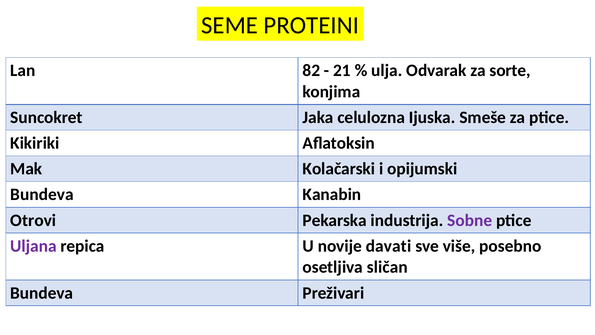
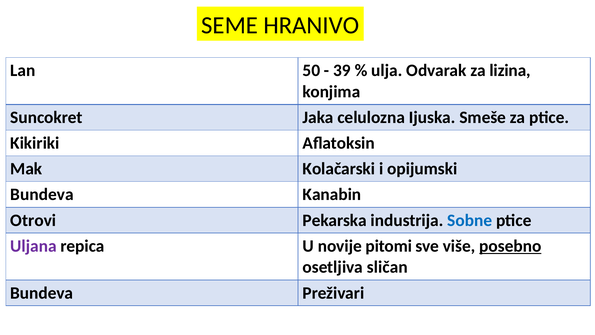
PROTEINI: PROTEINI -> HRANIVO (311, 25)
82: 82 -> 50 (311, 70)
21: 21 -> 39 (342, 70)
sorte: sorte -> lizina (510, 70)
Sobne colour: purple -> blue (470, 220)
davati: davati -> pitomi (389, 246)
posebno underline: none -> present (510, 246)
